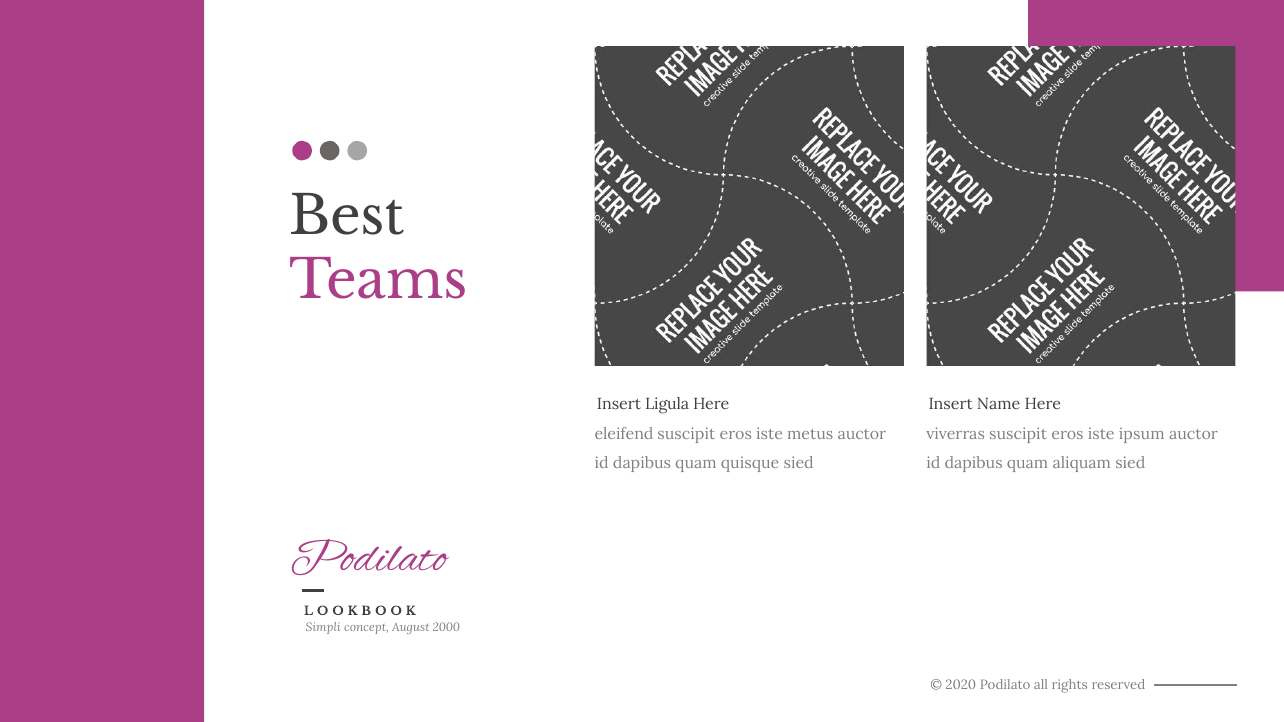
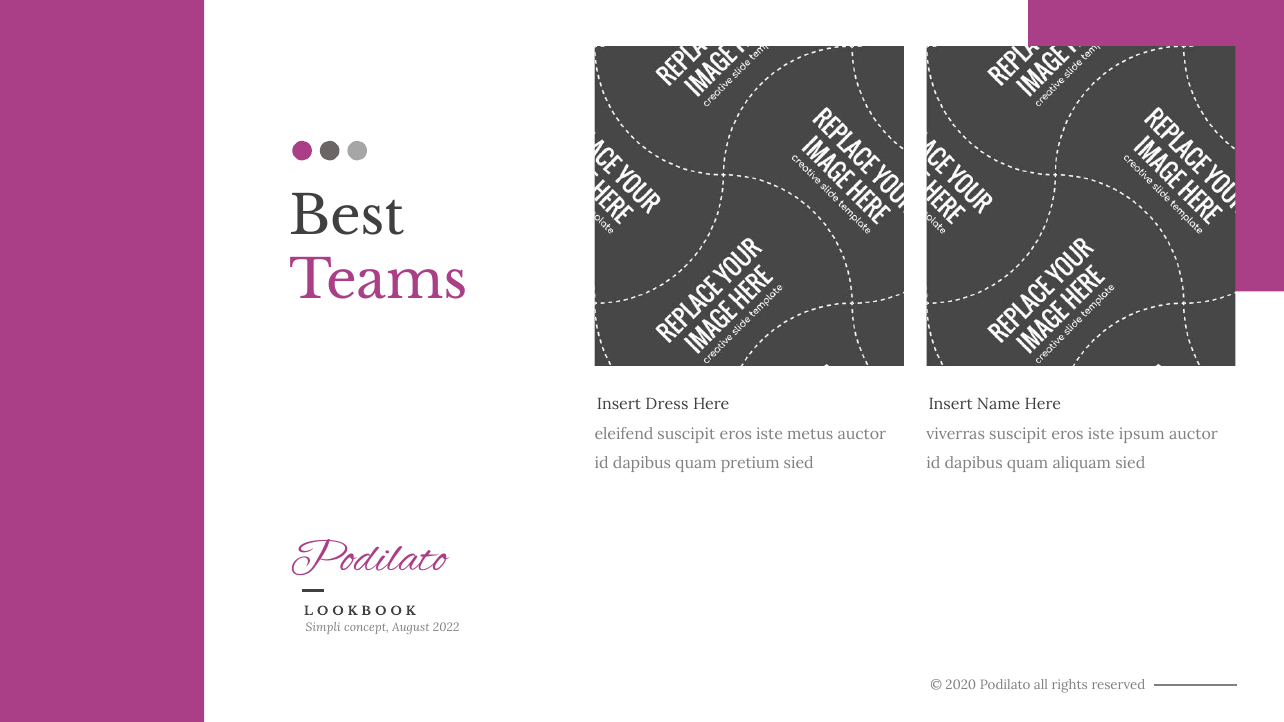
Ligula: Ligula -> Dress (667, 404)
quisque: quisque -> pretium (750, 463)
2000: 2000 -> 2022 (446, 628)
